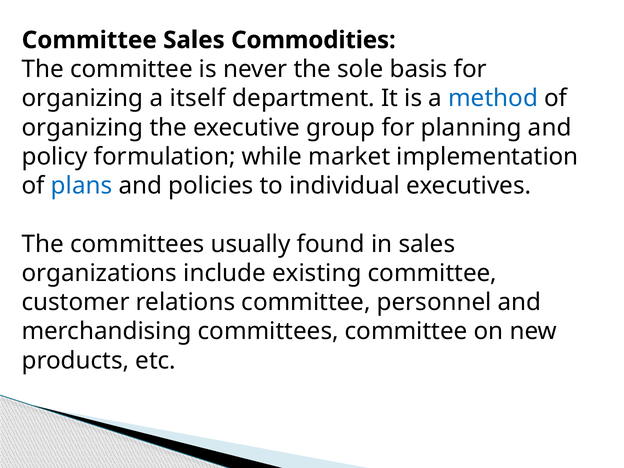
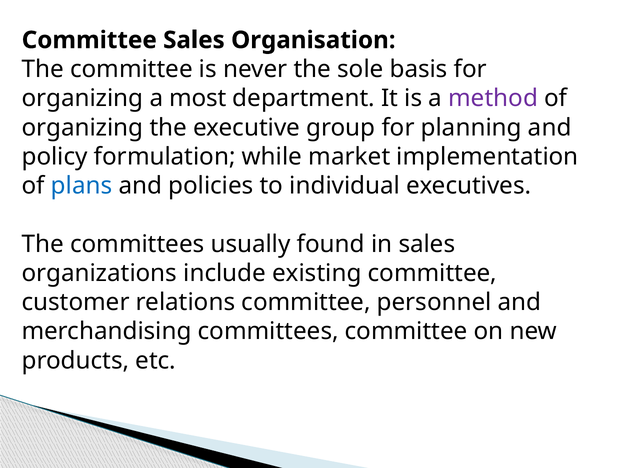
Commodities: Commodities -> Organisation (313, 40)
itself: itself -> most (198, 98)
method colour: blue -> purple (493, 98)
